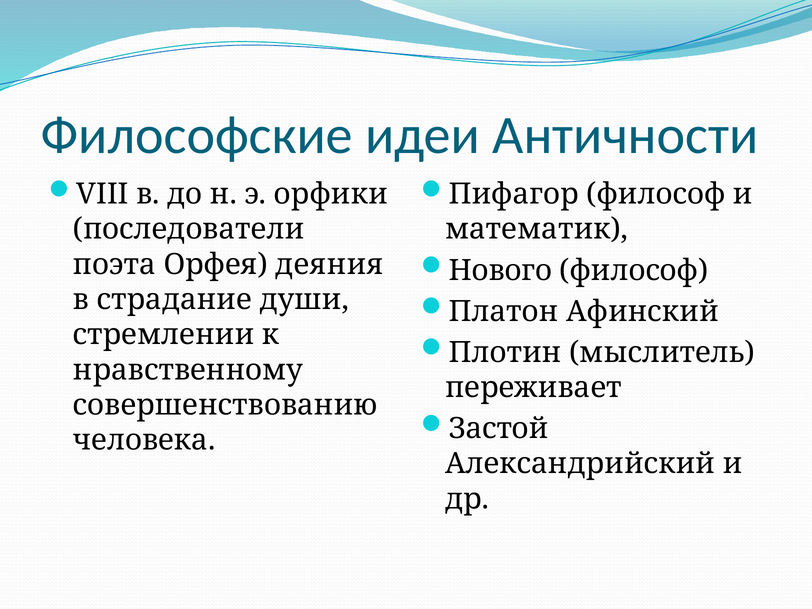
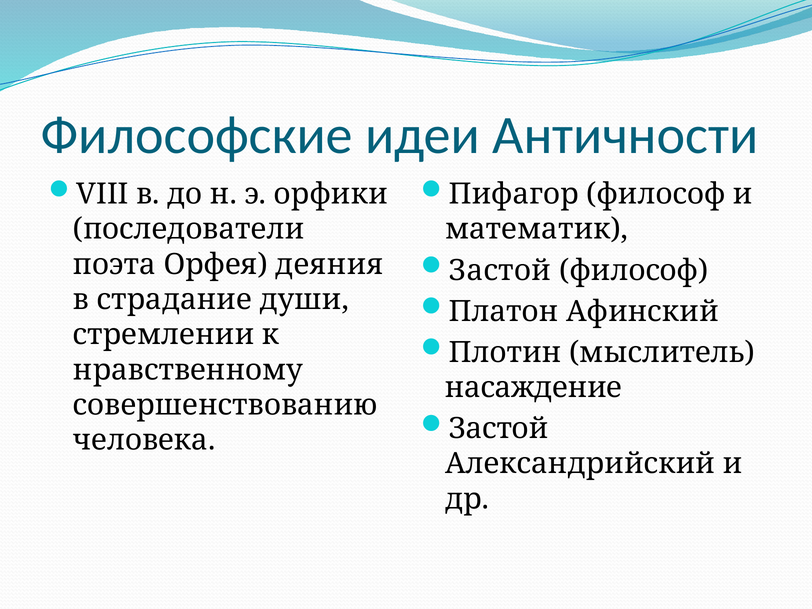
Нового: Нового -> Застой (500, 270)
переживает: переживает -> насаждение (534, 388)
